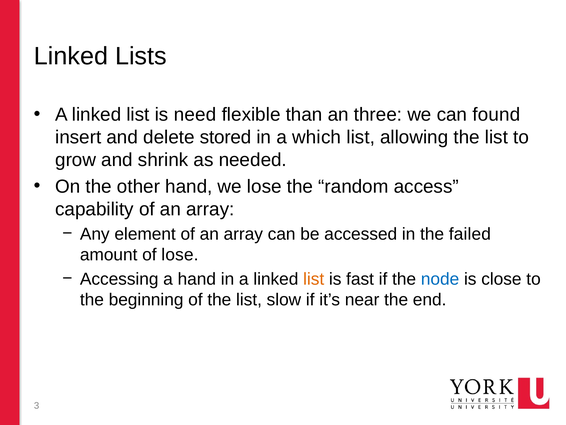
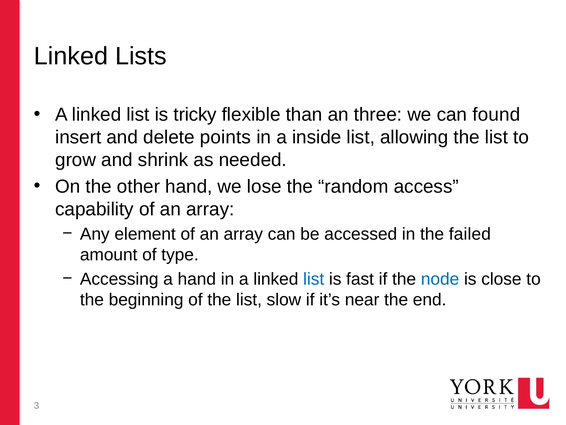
need: need -> tricky (195, 115)
stored: stored -> points (225, 137)
which: which -> inside (317, 137)
of lose: lose -> type (180, 255)
list colour: orange -> blue (314, 279)
